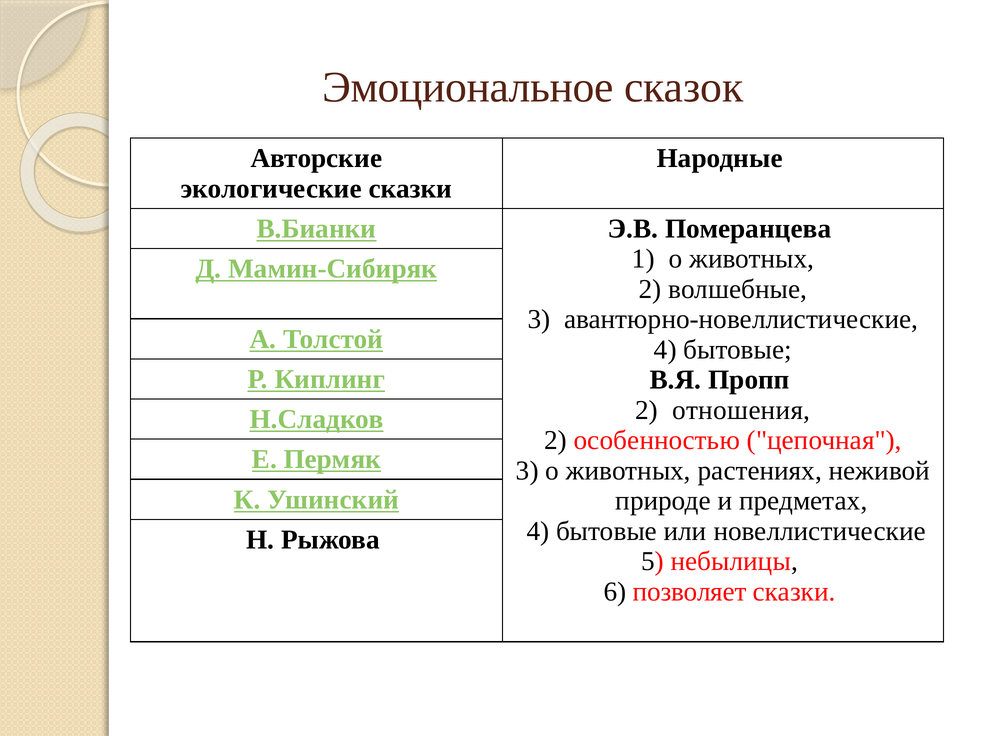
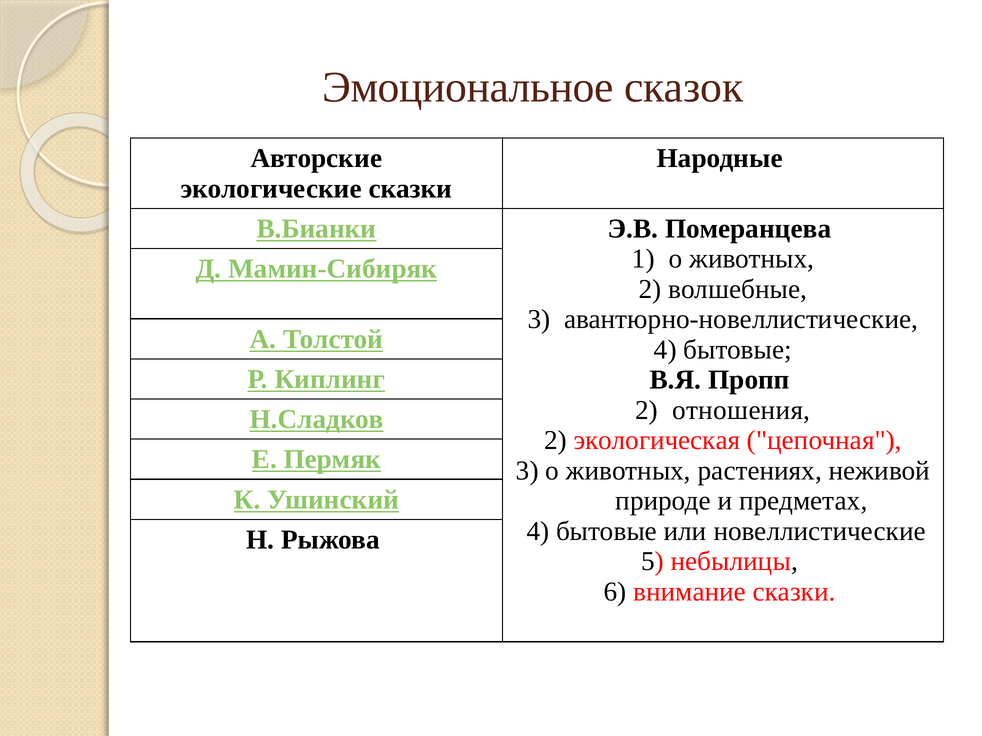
особенностью: особенностью -> экологическая (657, 441)
позволяет: позволяет -> внимание (690, 592)
